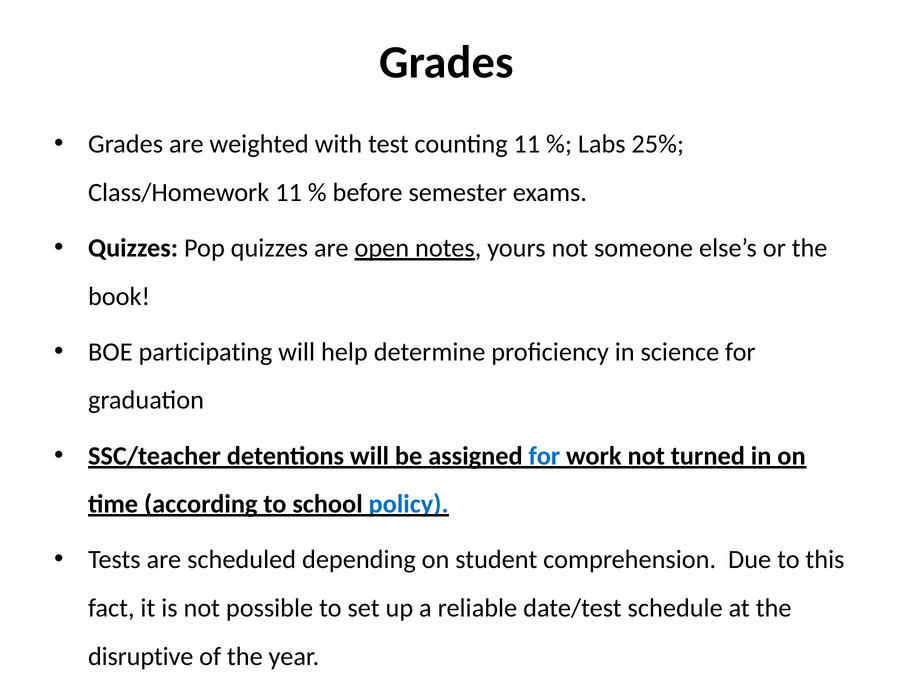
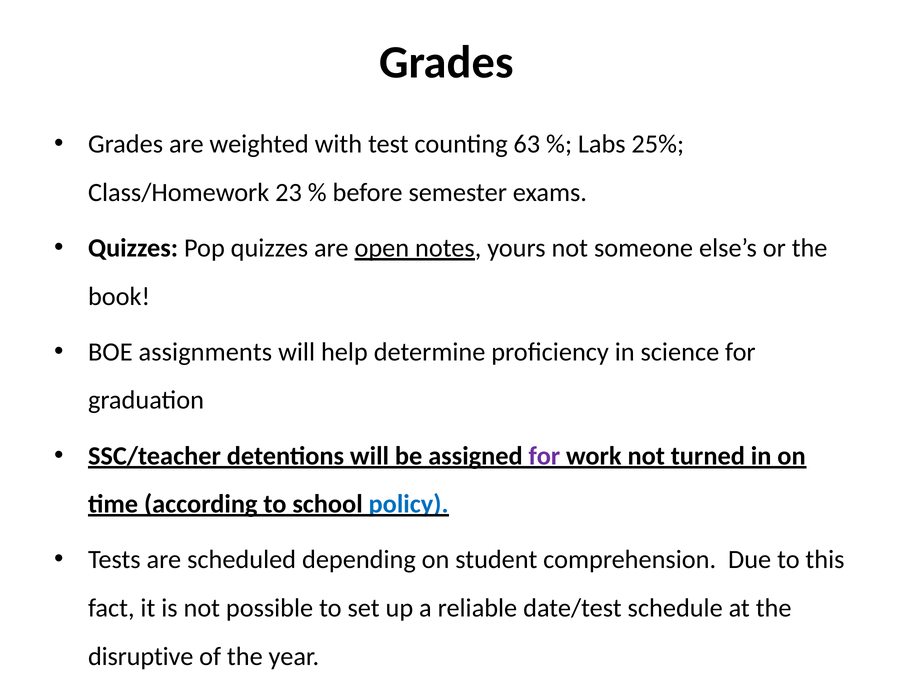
counting 11: 11 -> 63 (527, 144)
Class/Homework 11: 11 -> 23 (289, 193)
participating: participating -> assignments (205, 352)
for colour: blue -> purple (544, 456)
